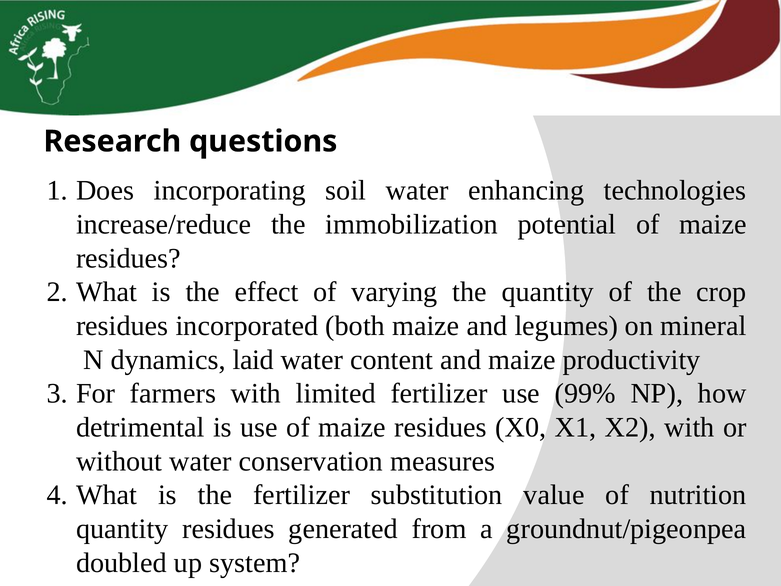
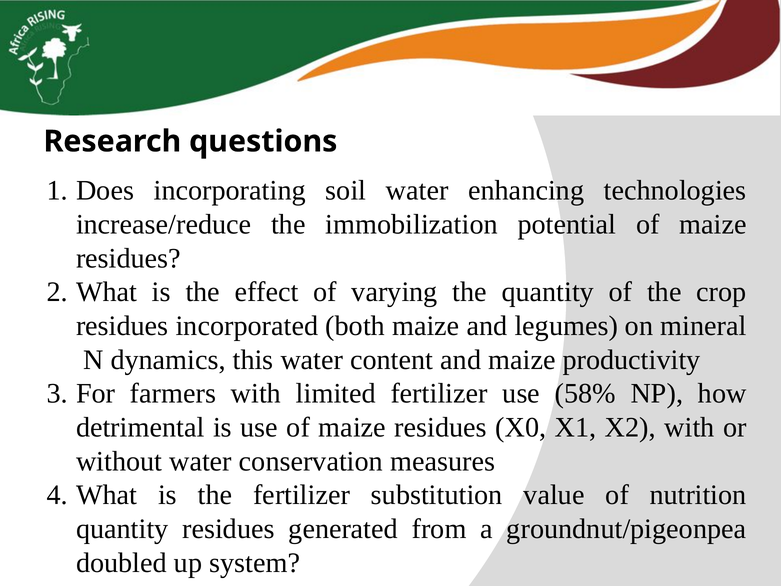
laid: laid -> this (253, 360)
99%: 99% -> 58% (585, 393)
